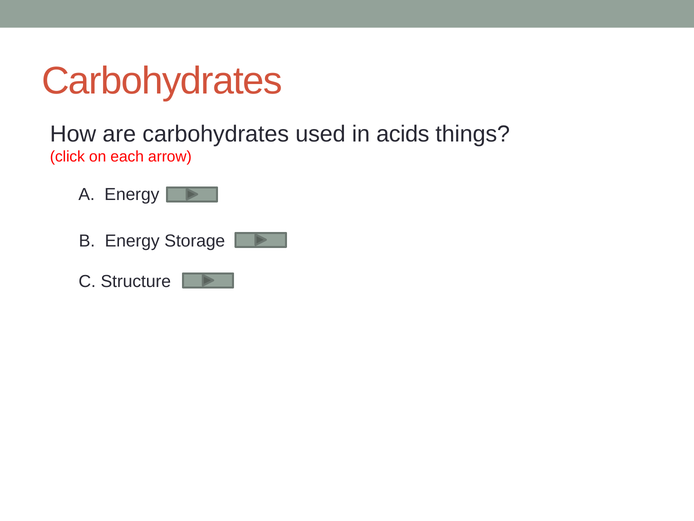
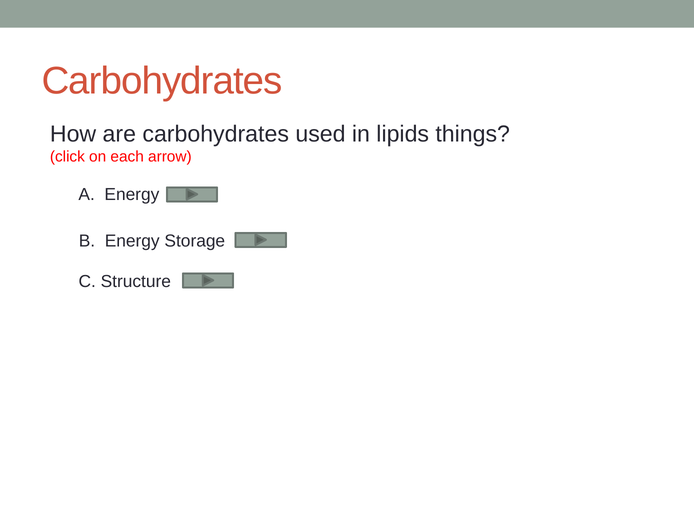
acids: acids -> lipids (403, 134)
